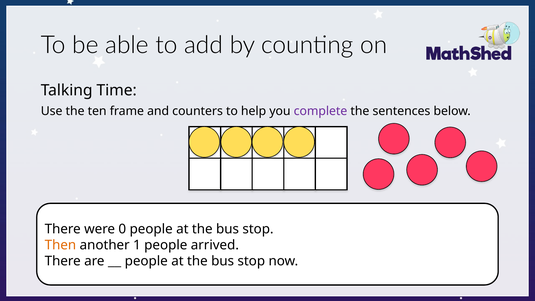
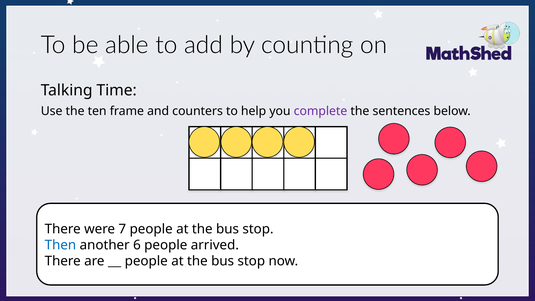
0: 0 -> 7 (122, 229)
Then colour: orange -> blue (60, 245)
1: 1 -> 6 (137, 245)
